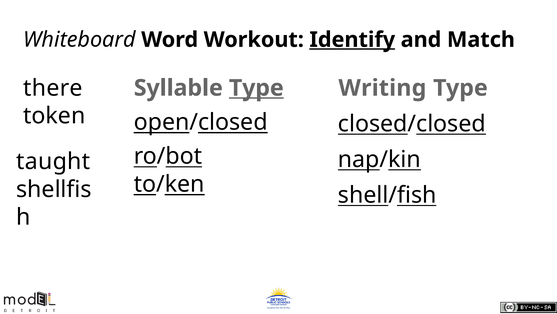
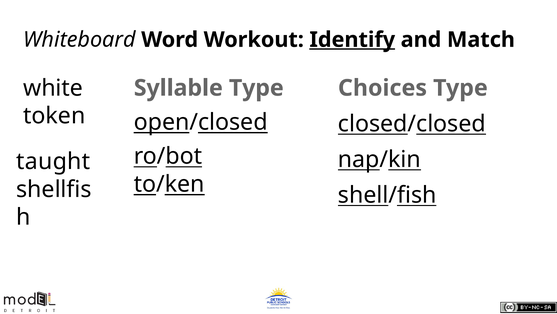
there: there -> white (53, 88)
Type underline: present -> none (256, 88)
Writing: Writing -> Choices (382, 88)
